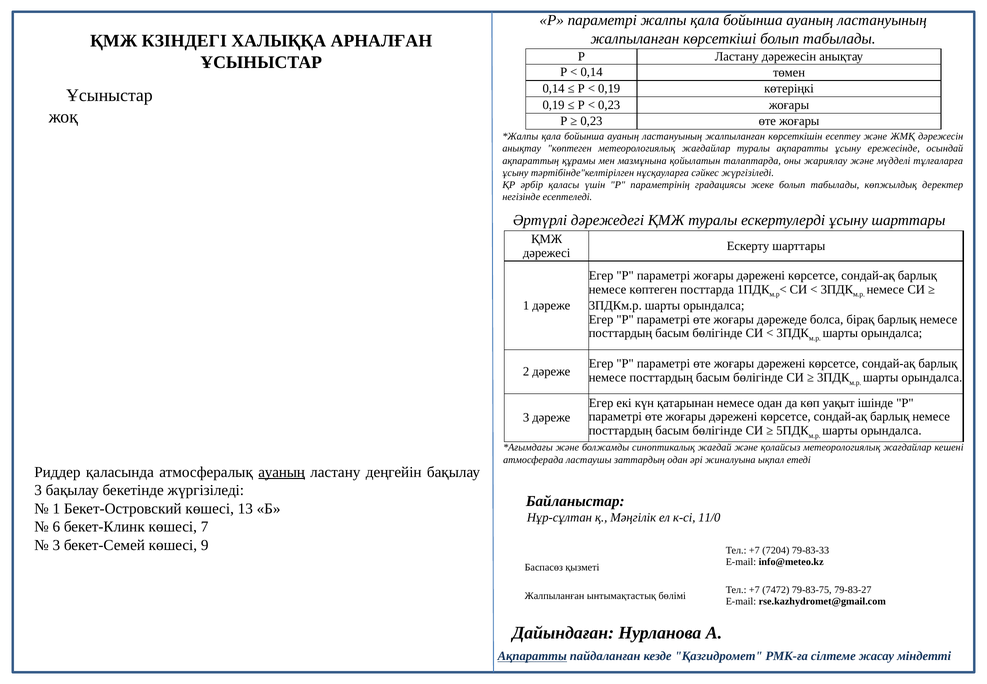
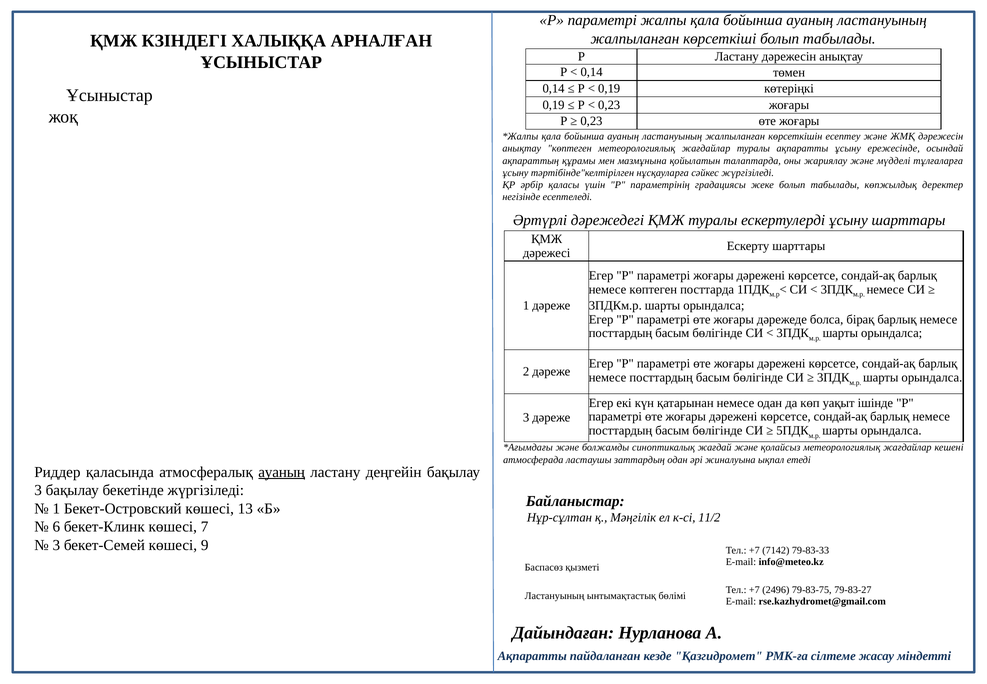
11/0: 11/0 -> 11/2 (709, 517)
7204: 7204 -> 7142 (776, 550)
7472: 7472 -> 2496 (776, 589)
Жалпыланған: Жалпыланған -> Ластануының (555, 595)
Ақпаратты underline: present -> none (532, 656)
